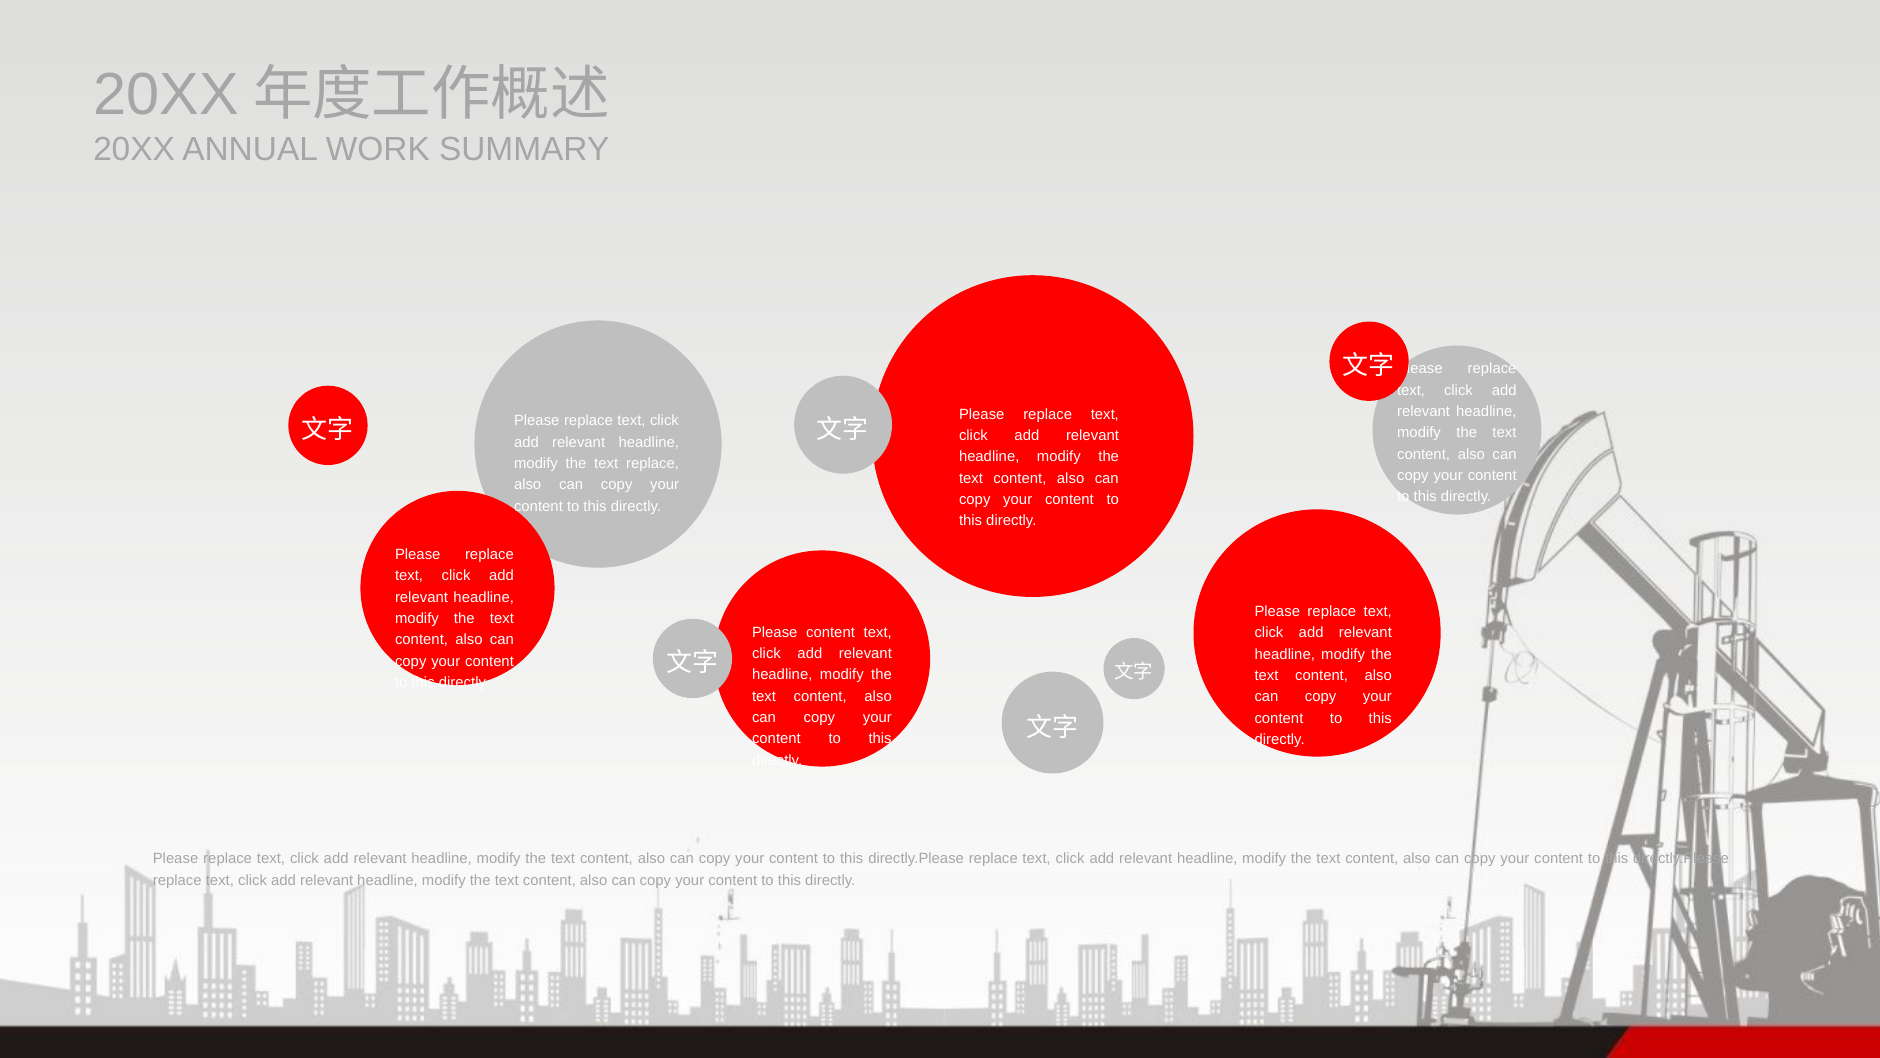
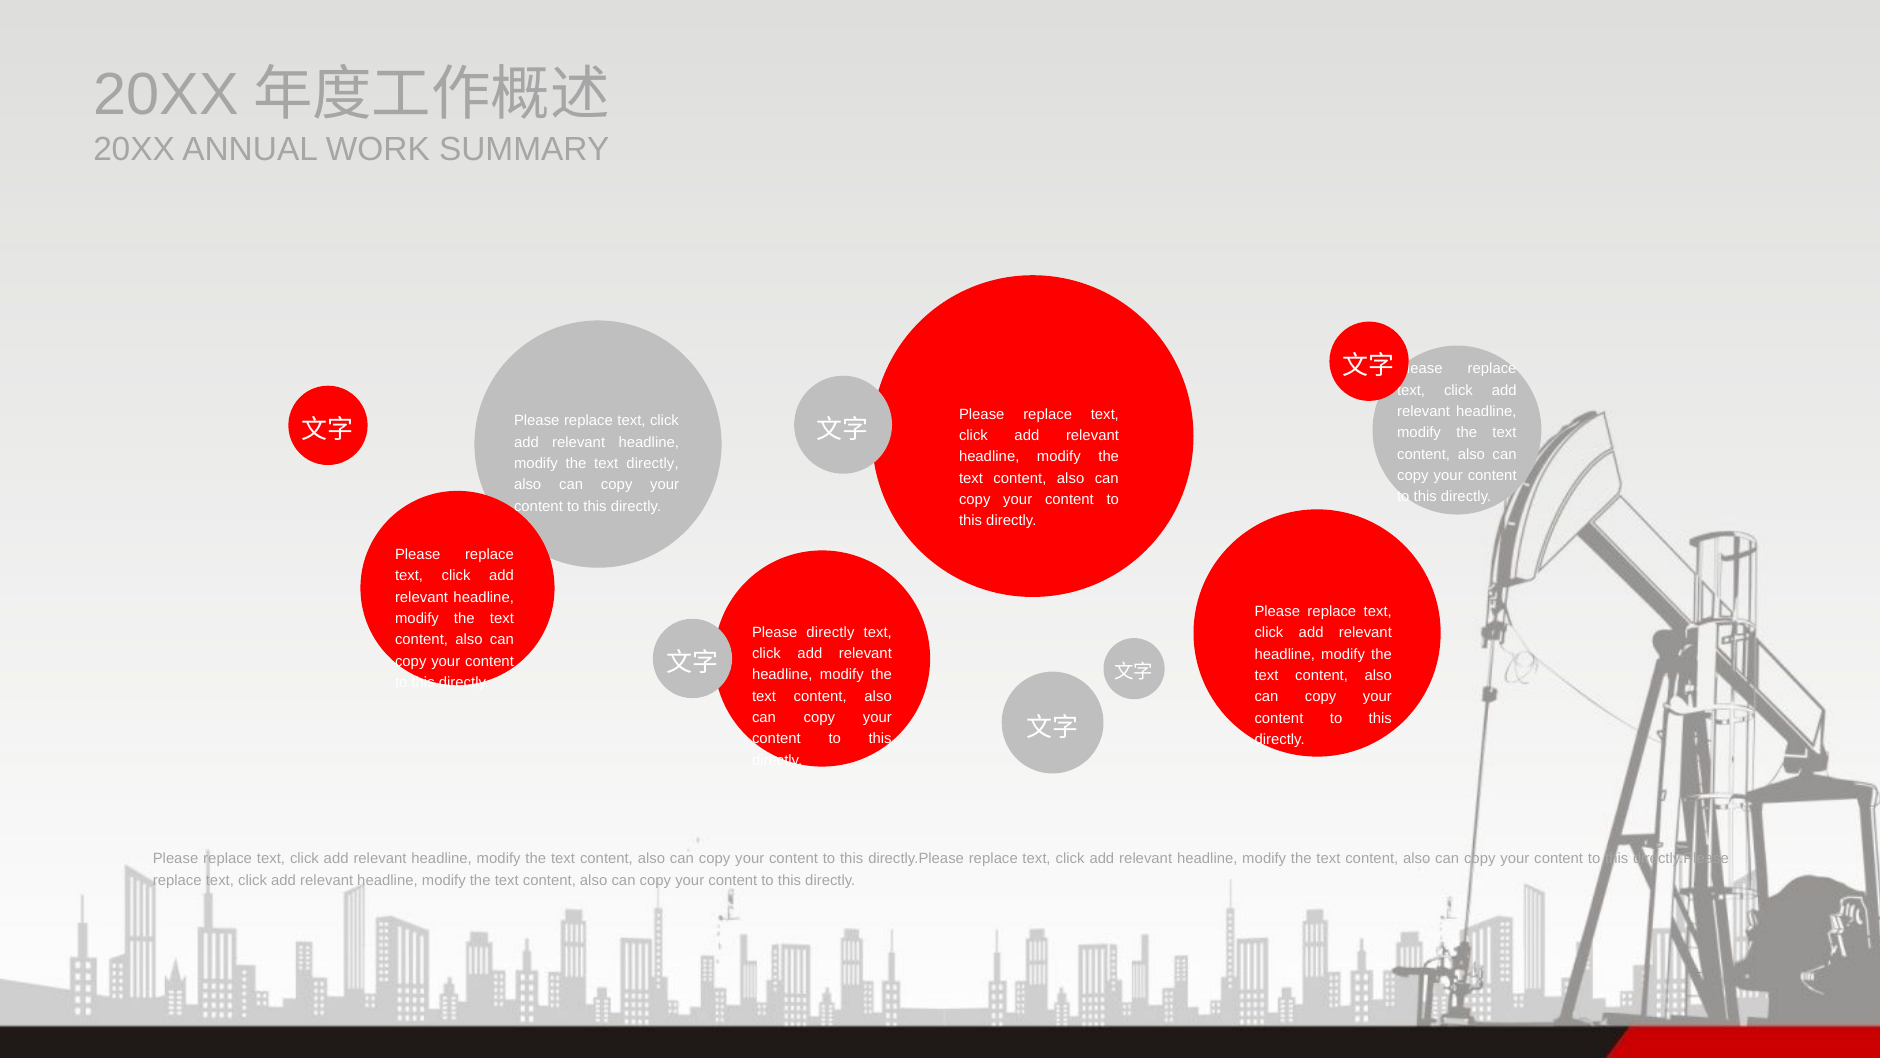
text replace: replace -> directly (653, 463)
Please content: content -> directly (830, 632)
